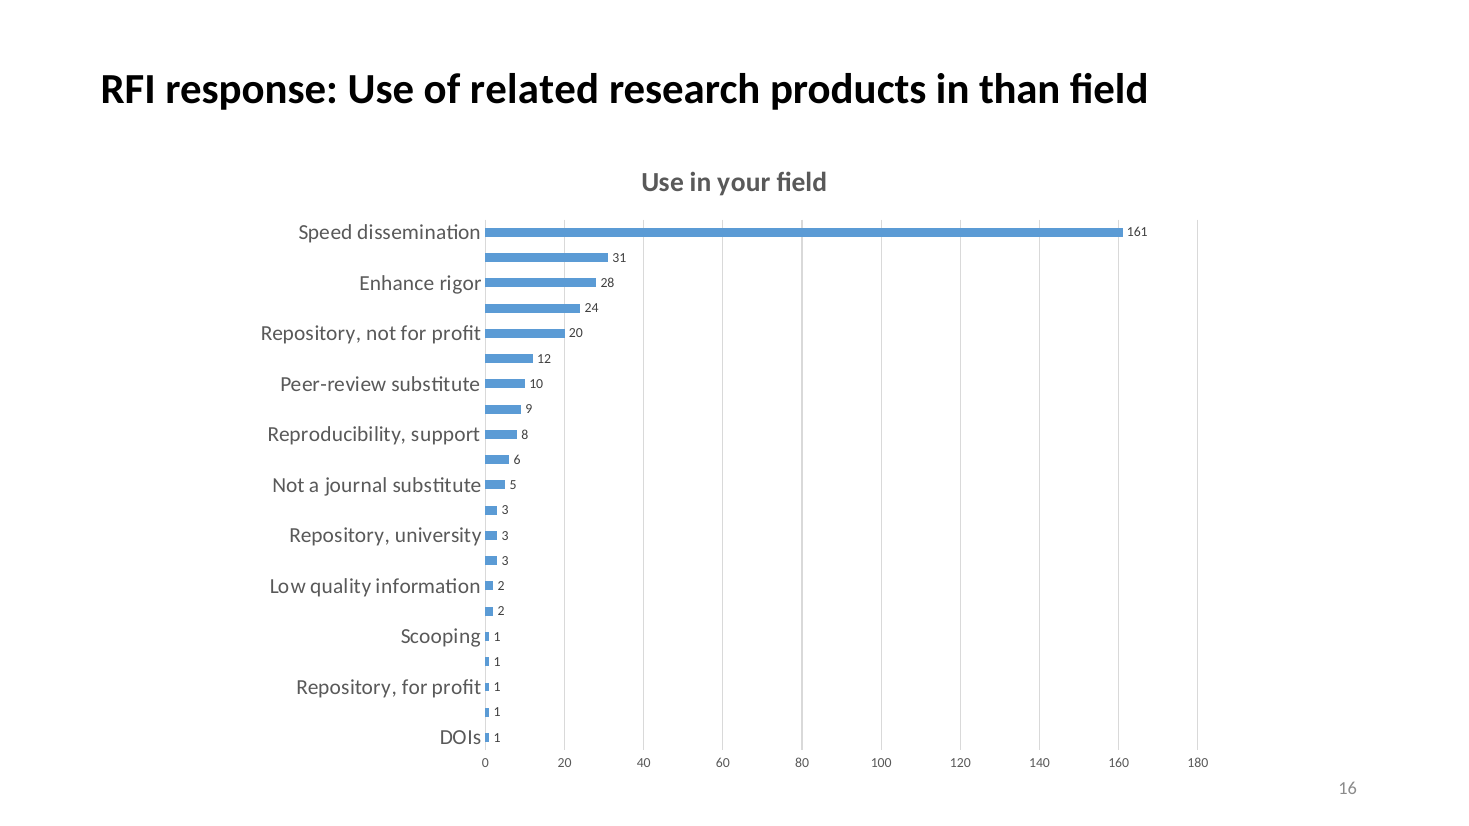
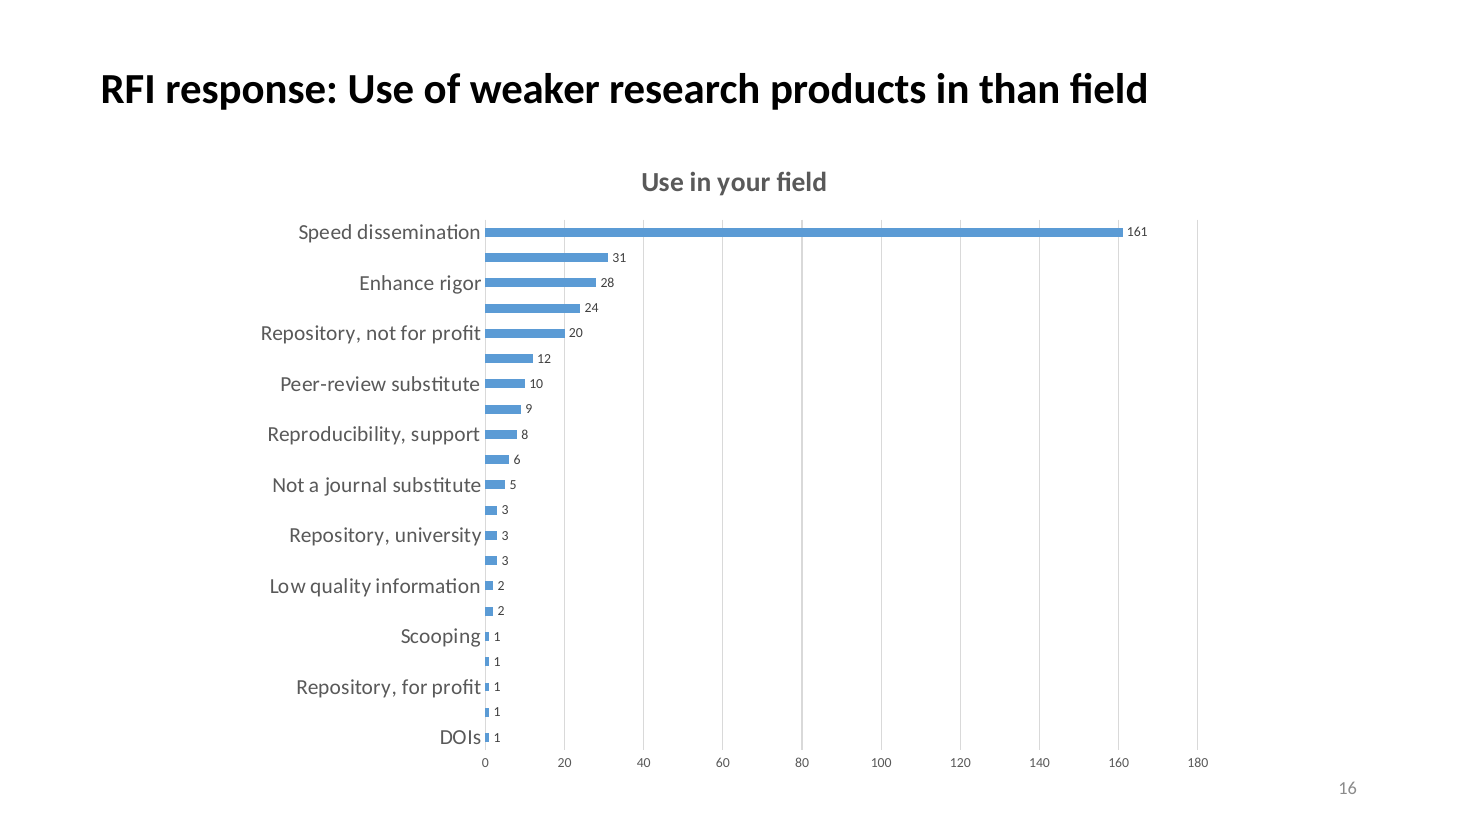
related: related -> weaker (535, 90)
